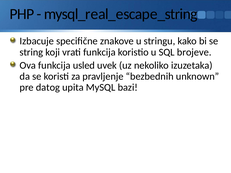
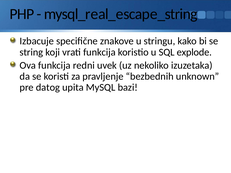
brojeve: brojeve -> explode (194, 52)
usled: usled -> redni (84, 65)
